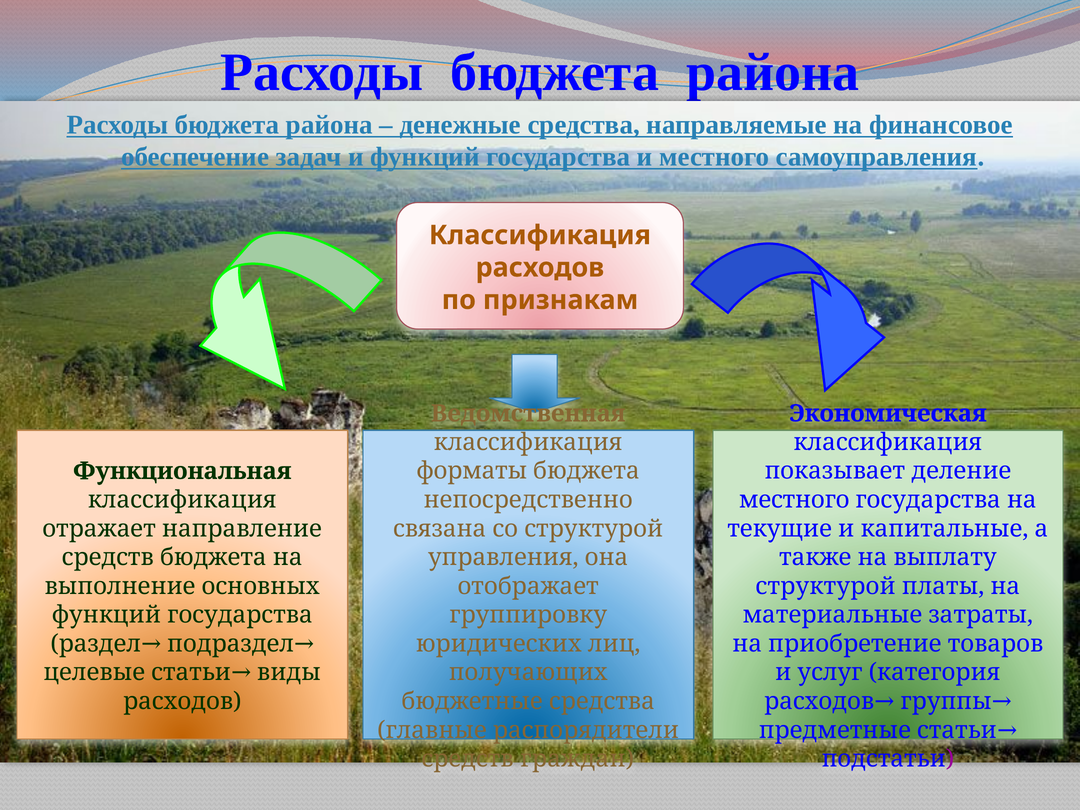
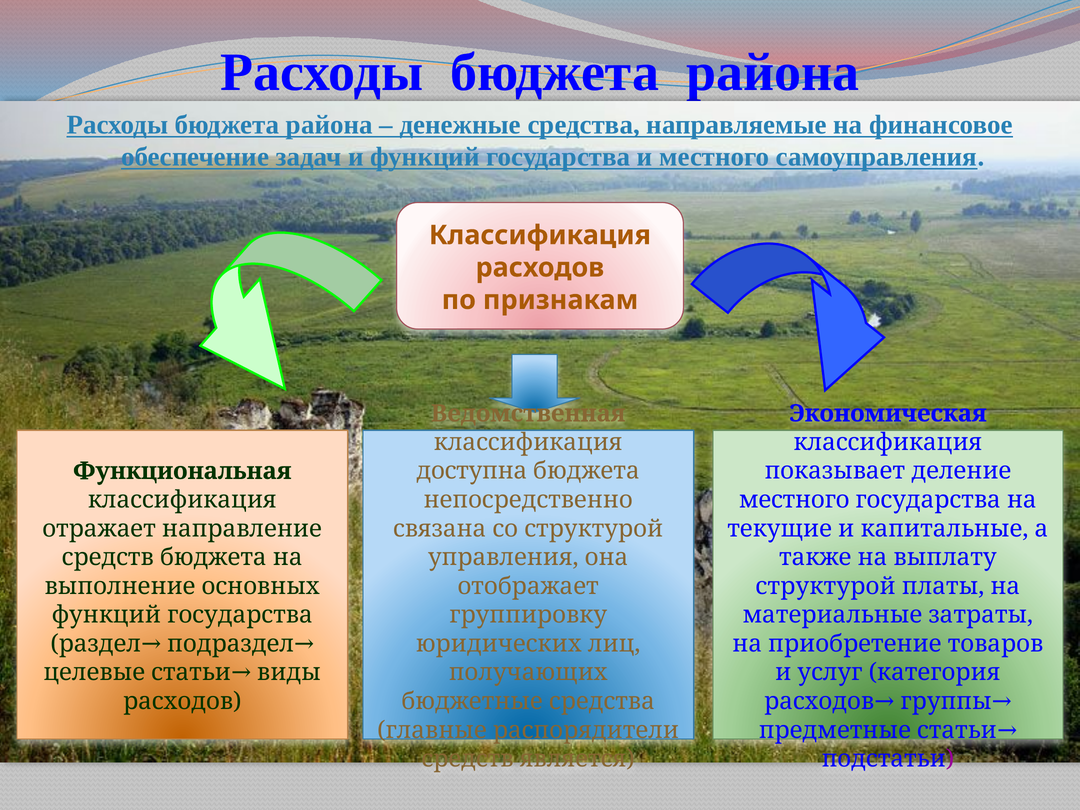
форматы: форматы -> доступна (472, 471)
граждан: граждан -> является (577, 759)
